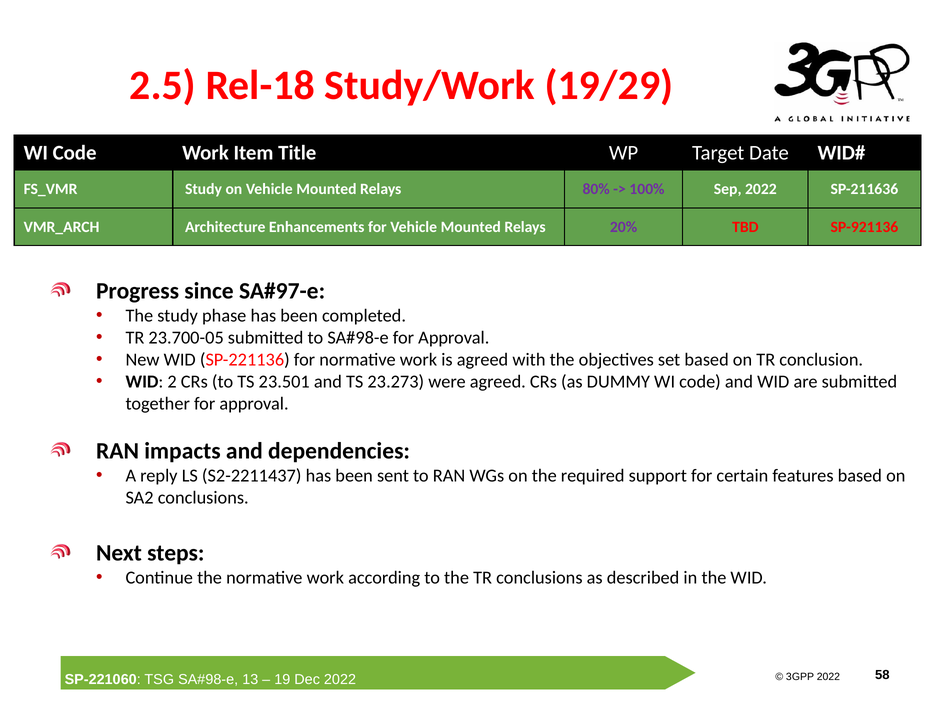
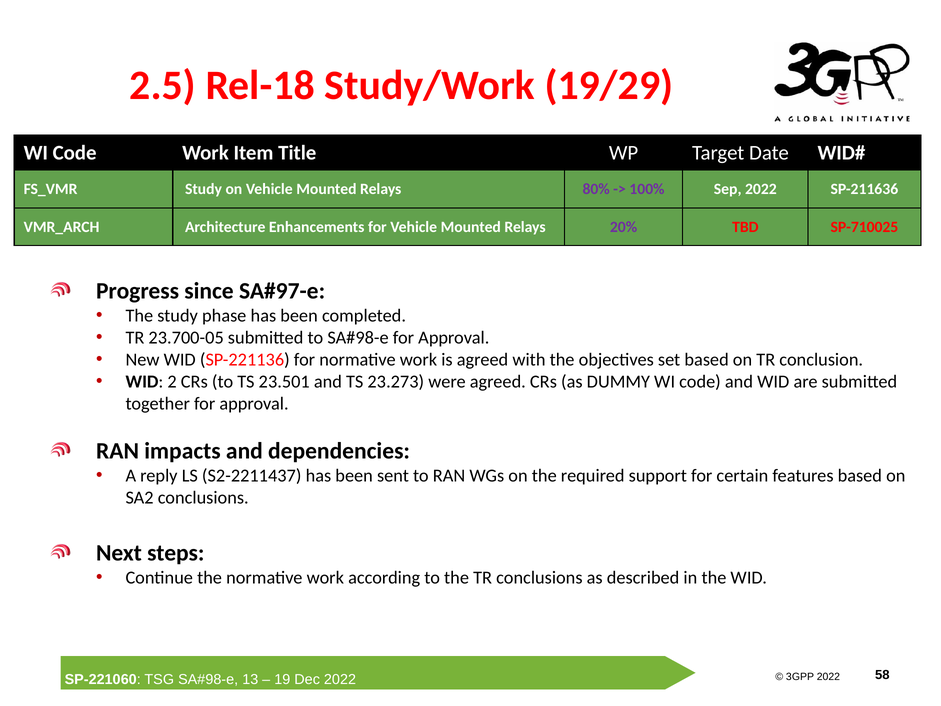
SP-921136: SP-921136 -> SP-710025 (864, 227)
